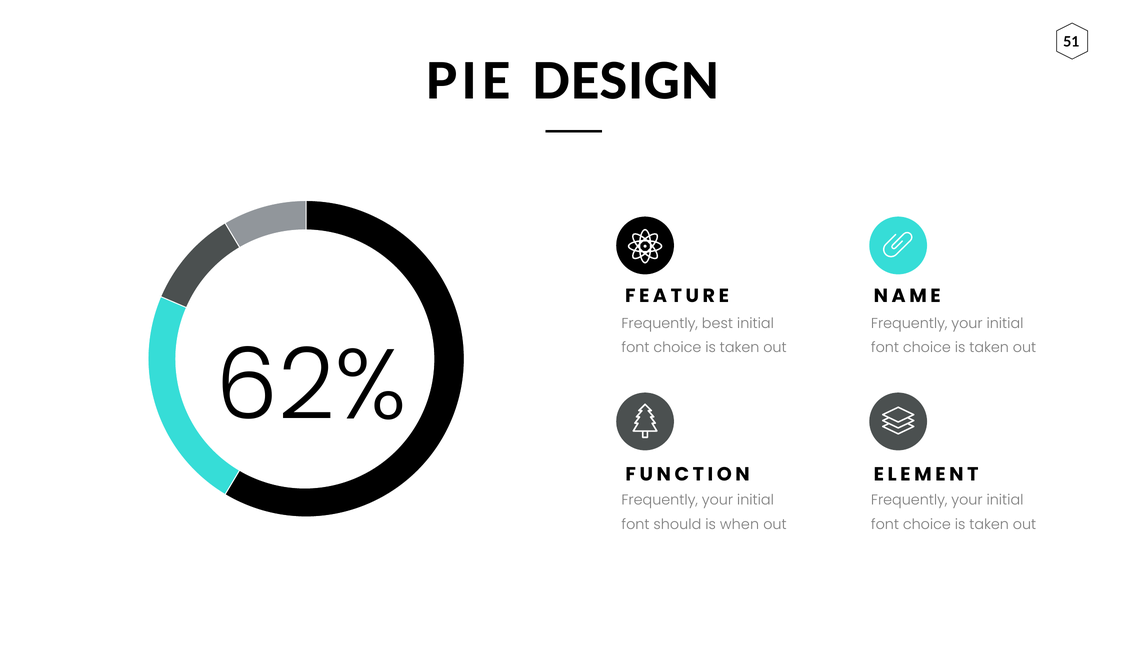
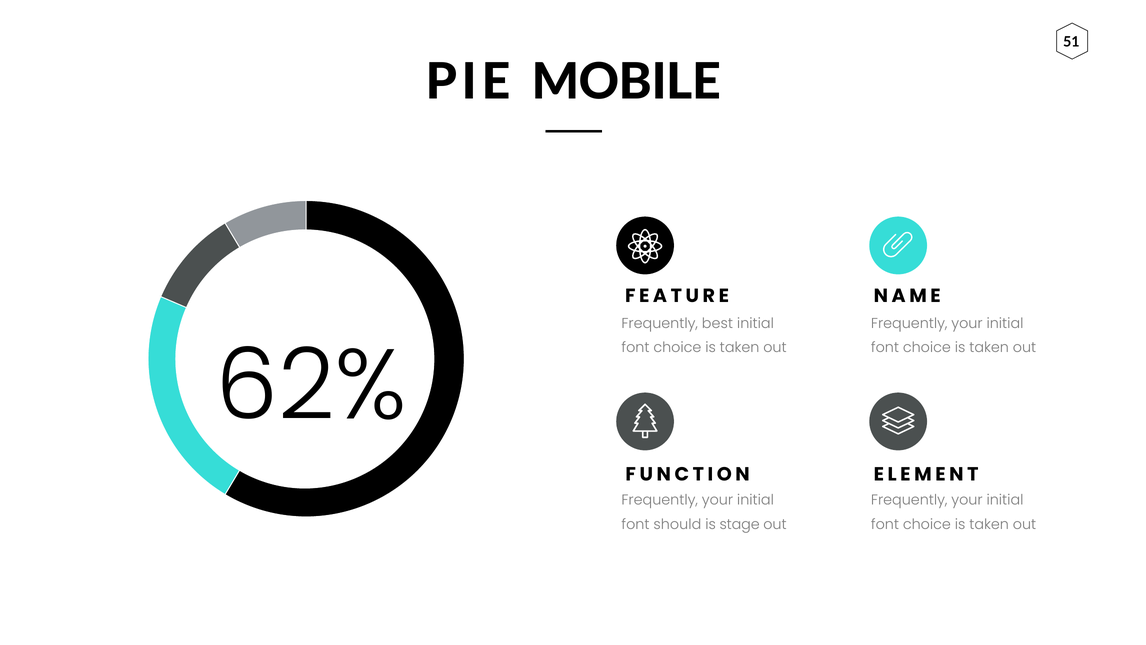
DESIGN: DESIGN -> MOBILE (626, 82)
when: when -> stage (740, 524)
